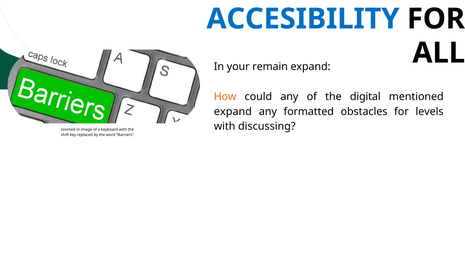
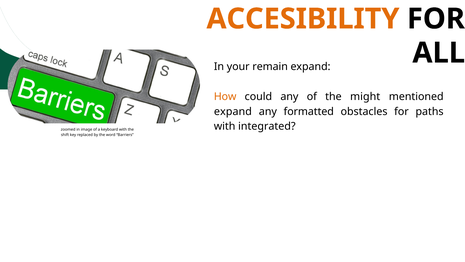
ACCESIBILITY colour: blue -> orange (303, 19)
digital: digital -> might (365, 96)
levels: levels -> paths (430, 111)
discussing: discussing -> integrated (267, 126)
